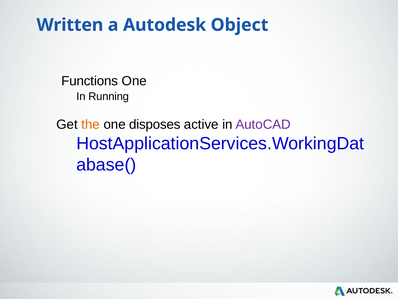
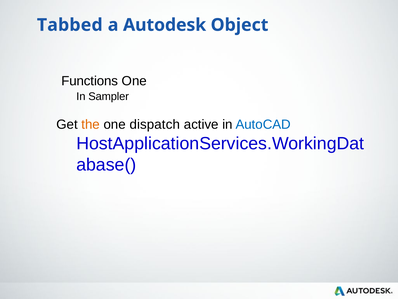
Written: Written -> Tabbed (70, 25)
Running: Running -> Sampler (109, 96)
disposes: disposes -> dispatch (155, 124)
AutoCAD colour: purple -> blue (263, 124)
